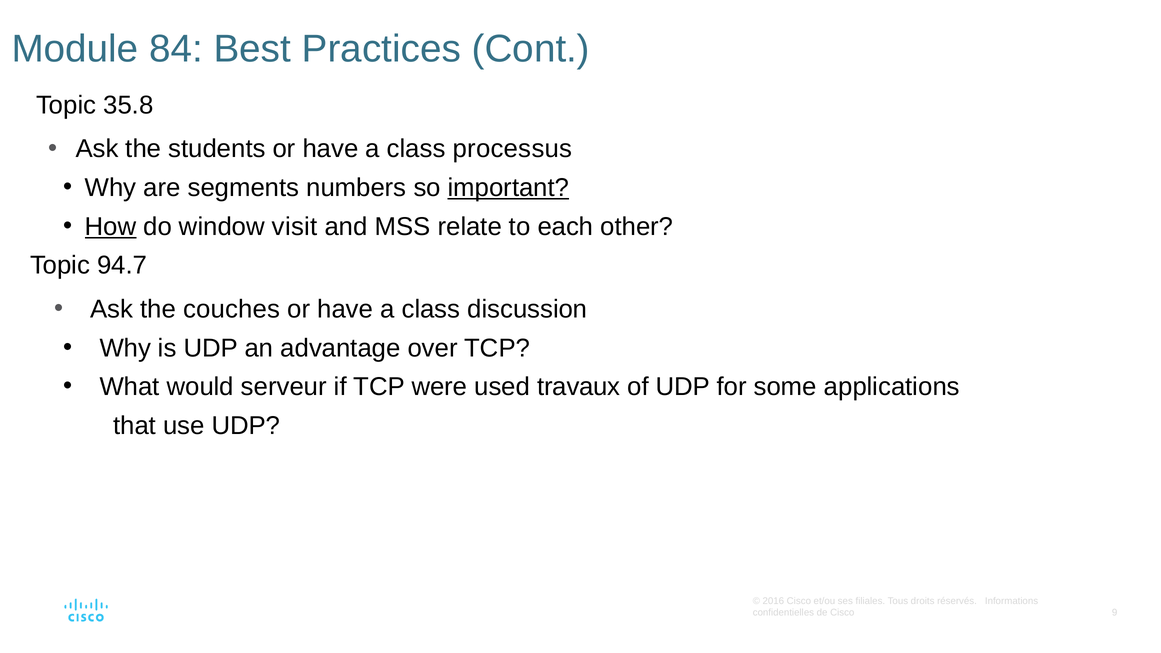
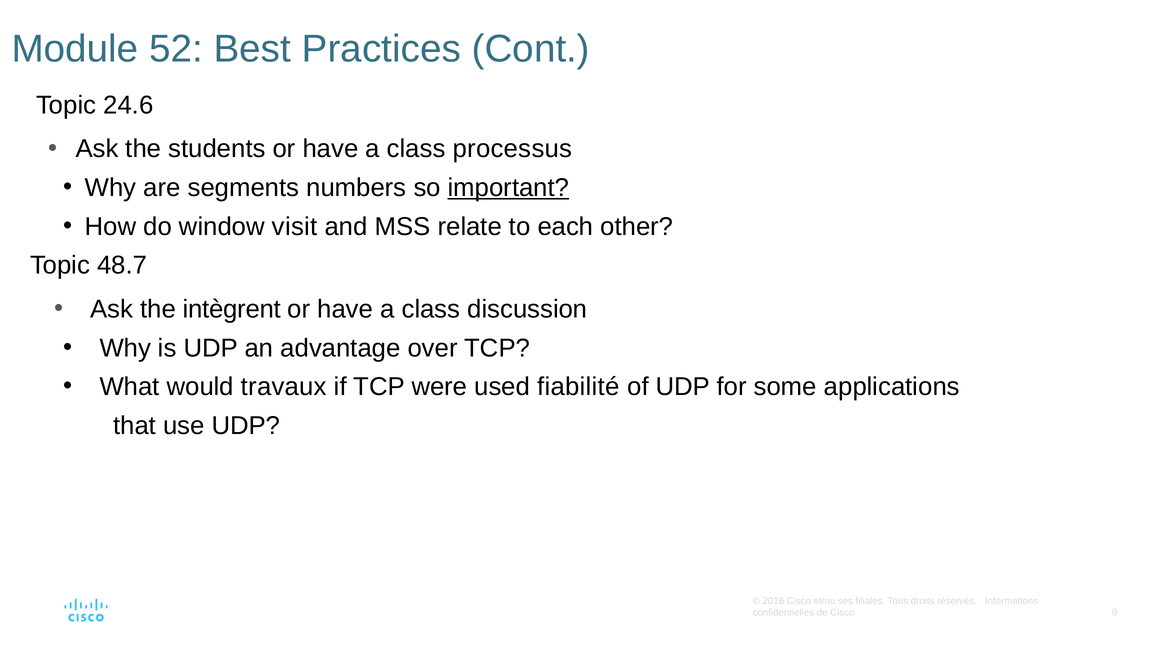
84: 84 -> 52 (176, 49)
35.8: 35.8 -> 24.6 (128, 105)
How underline: present -> none (111, 227)
94.7: 94.7 -> 48.7 (122, 266)
couches: couches -> intègrent (232, 309)
serveur: serveur -> travaux (284, 387)
travaux: travaux -> fiabilité (579, 387)
